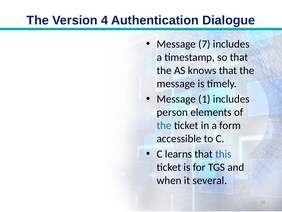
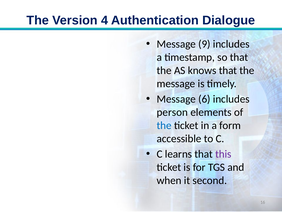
7: 7 -> 9 (204, 44)
1: 1 -> 6 (204, 99)
this colour: blue -> purple (223, 154)
several: several -> second (210, 180)
